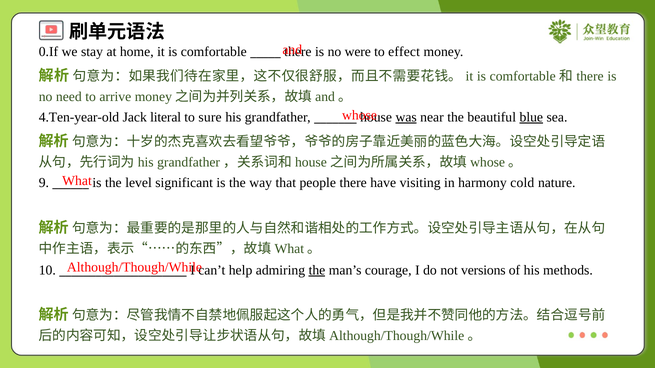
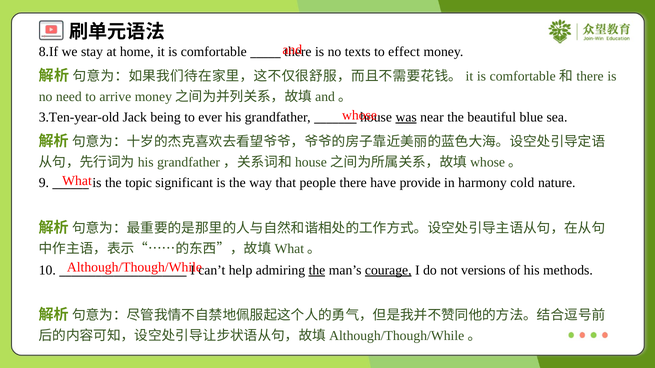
0.If: 0.If -> 8.If (48, 52)
were: were -> texts (358, 52)
4.Ten-year-old: 4.Ten-year-old -> 3.Ten-year-old (79, 117)
literal: literal -> being (166, 117)
sure: sure -> ever (210, 117)
blue underline: present -> none (531, 117)
level: level -> topic (139, 183)
visiting: visiting -> provide (420, 183)
courage underline: none -> present (388, 270)
